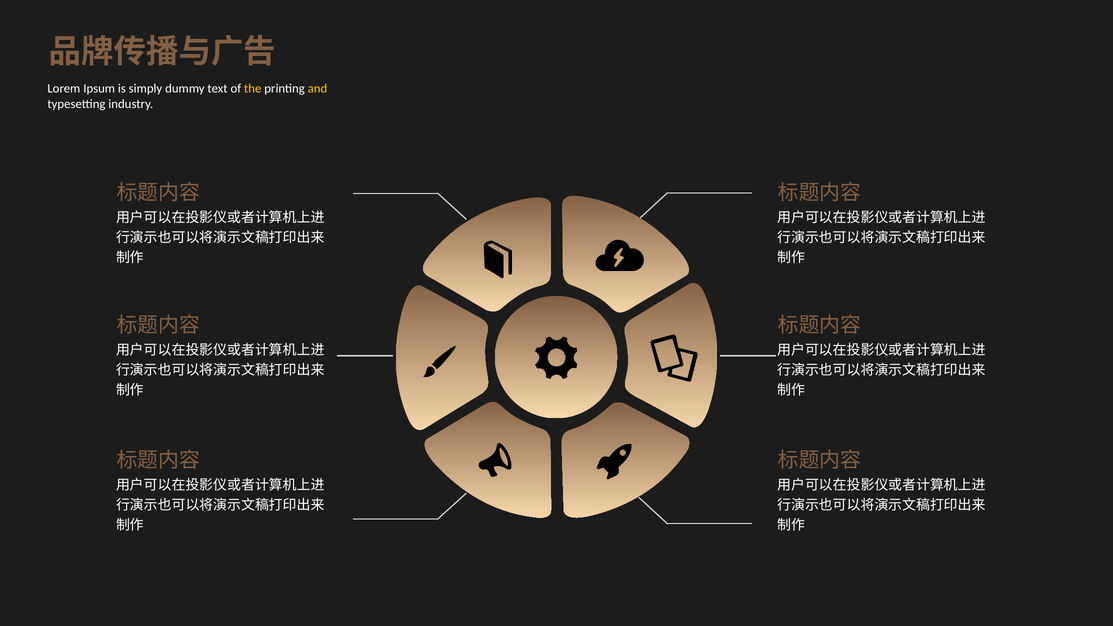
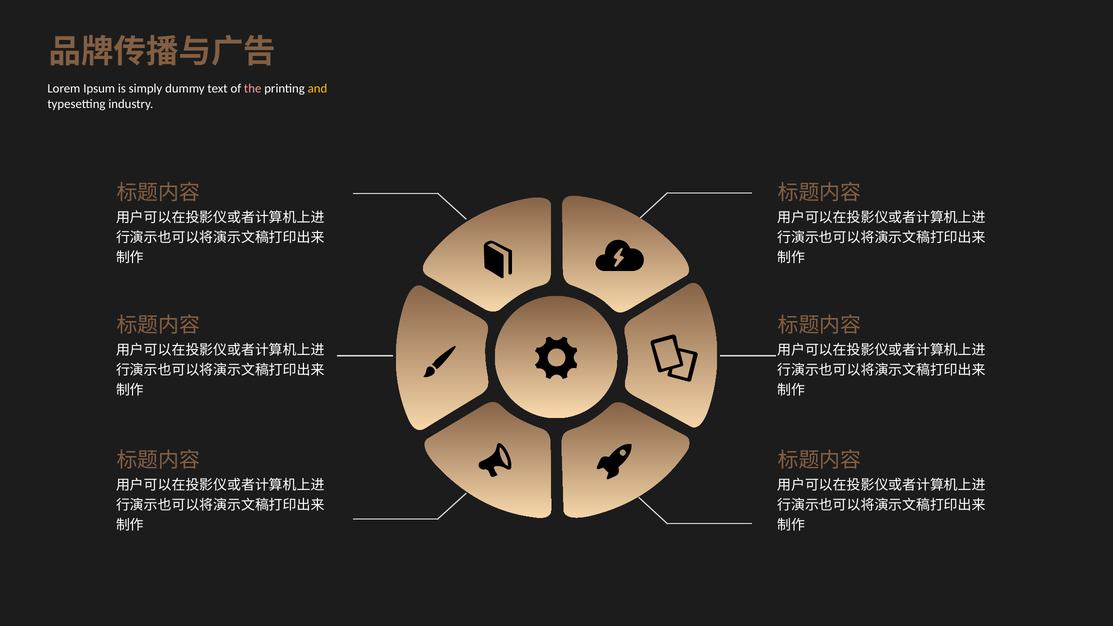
the colour: yellow -> pink (253, 89)
